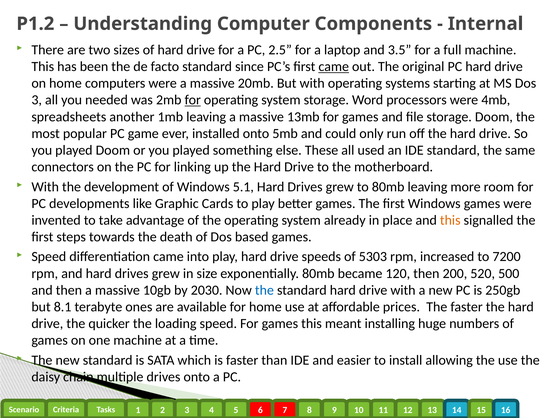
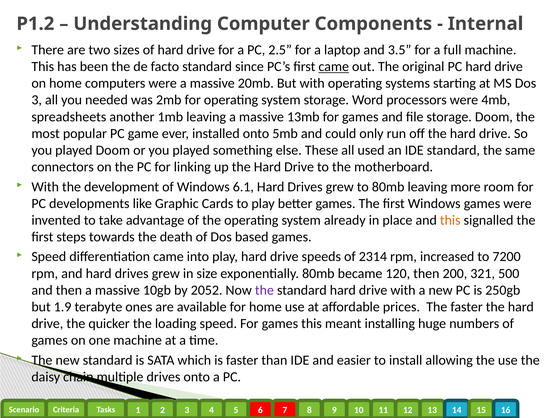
for underline: present -> none (193, 100)
5.1: 5.1 -> 6.1 (243, 187)
5303: 5303 -> 2314 (373, 257)
520: 520 -> 321 (483, 273)
2030: 2030 -> 2052 (207, 290)
the colour: blue -> purple (264, 290)
8.1: 8.1 -> 1.9 (63, 307)
